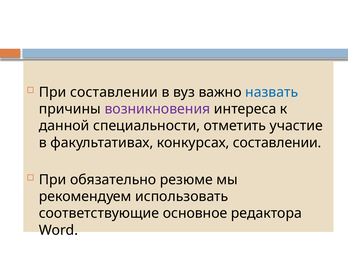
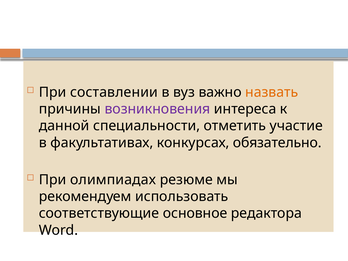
назвать colour: blue -> orange (272, 92)
конкурсах составлении: составлении -> обязательно (277, 143)
обязательно: обязательно -> олимпиадах (113, 180)
